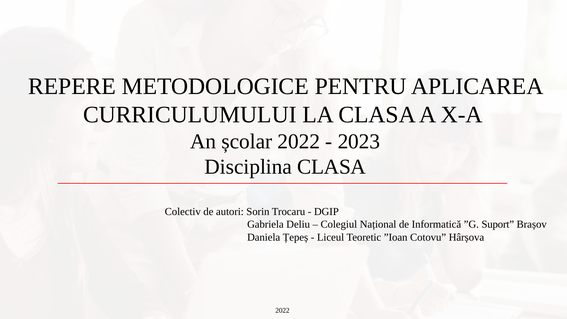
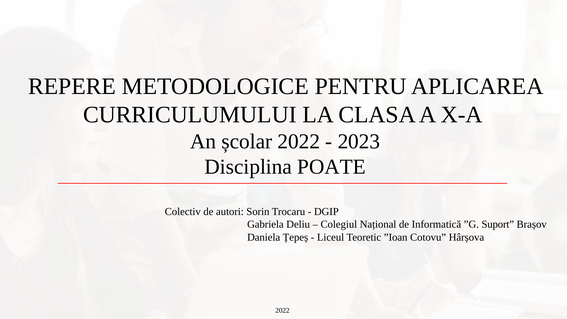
Disciplina CLASA: CLASA -> POATE (332, 167)
